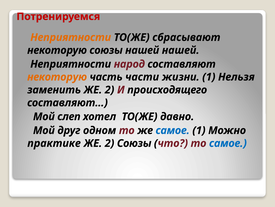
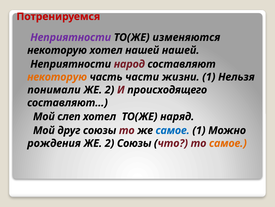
Неприятности colour: orange -> purple (71, 37)
сбрасывают: сбрасывают -> изменяются (186, 37)
некоторую союзы: союзы -> хотел (106, 50)
заменить: заменить -> понимали (54, 90)
давно: давно -> наряд (177, 116)
друг одном: одном -> союзы (100, 130)
практике: практике -> рождения (54, 143)
самое colour: blue -> orange (228, 143)
